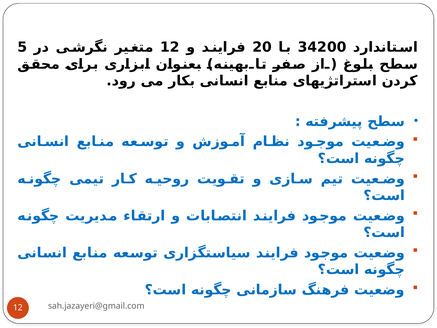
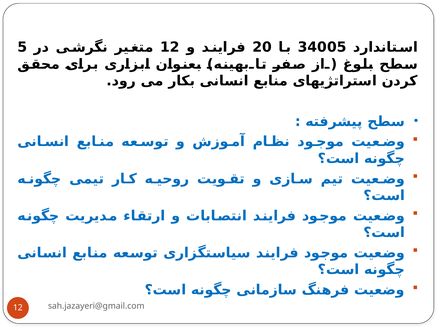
34200: 34200 -> 34005 (322, 47)
